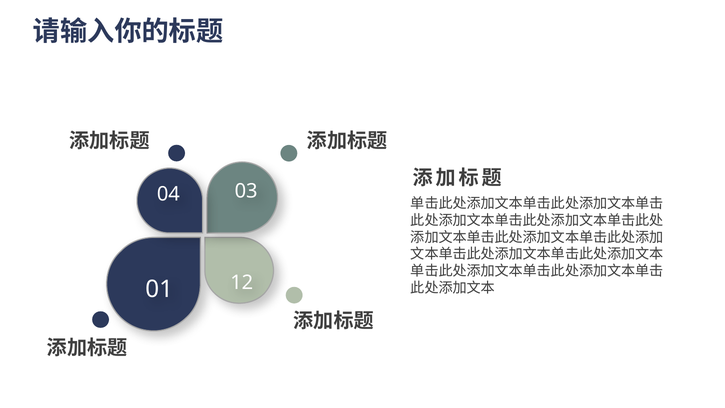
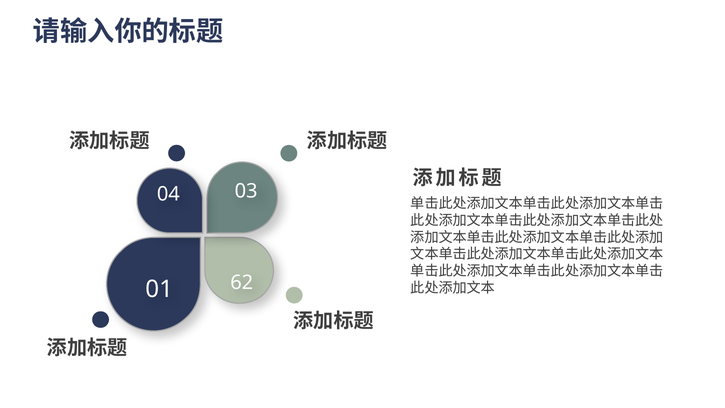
12: 12 -> 62 (242, 282)
